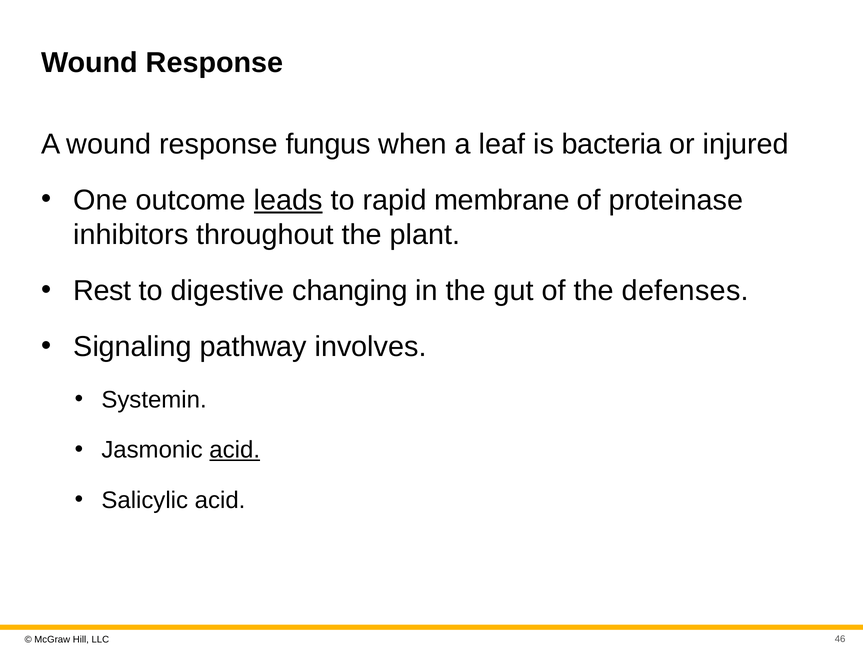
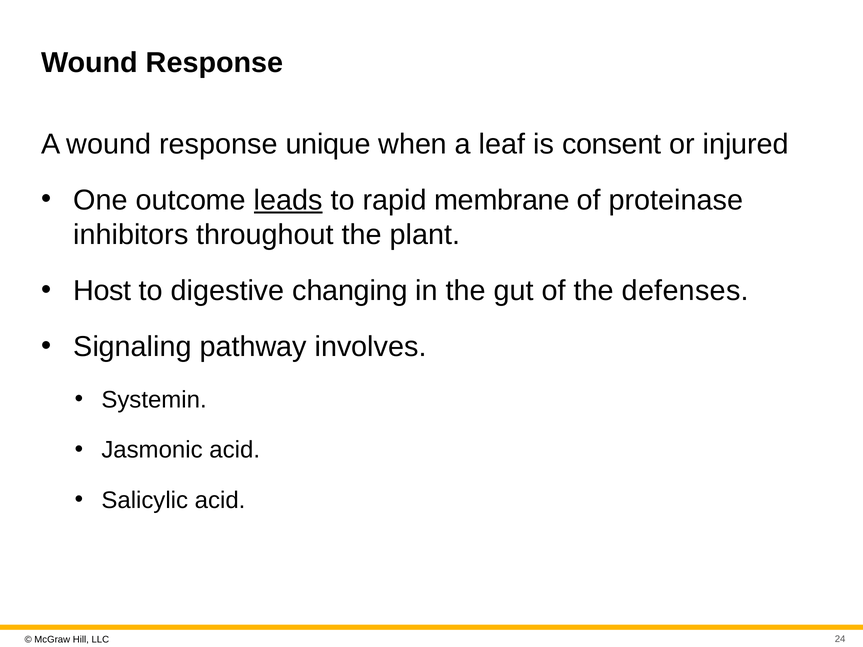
fungus: fungus -> unique (328, 144)
bacteria: bacteria -> consent (612, 144)
Rest: Rest -> Host (102, 291)
acid underline: present -> none (235, 450)
46: 46 -> 24 (840, 639)
